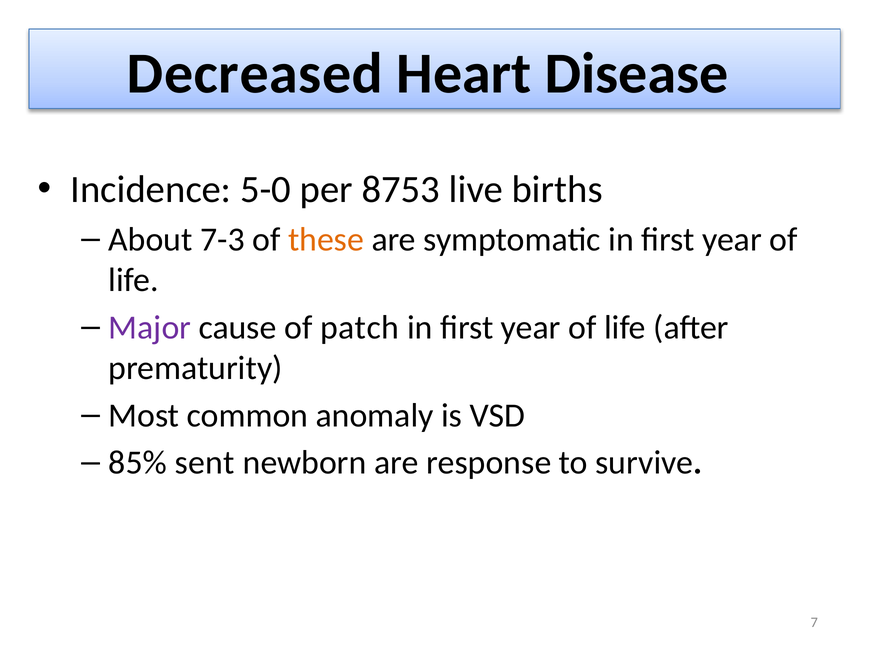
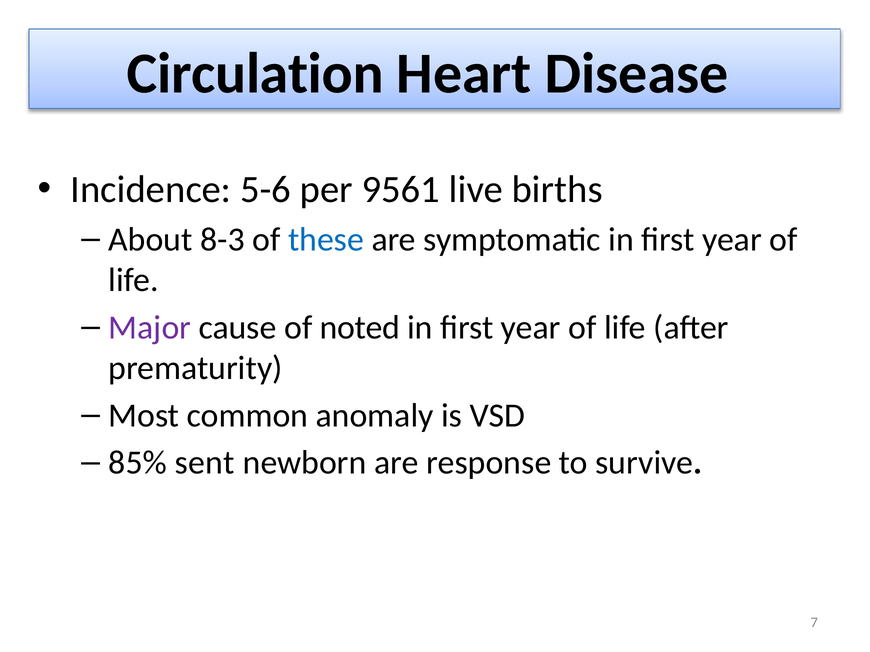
Decreased: Decreased -> Circulation (255, 74)
5-0: 5-0 -> 5-6 (266, 190)
8753: 8753 -> 9561 (401, 190)
7-3: 7-3 -> 8-3 (222, 240)
these colour: orange -> blue (326, 240)
patch: patch -> noted (360, 328)
